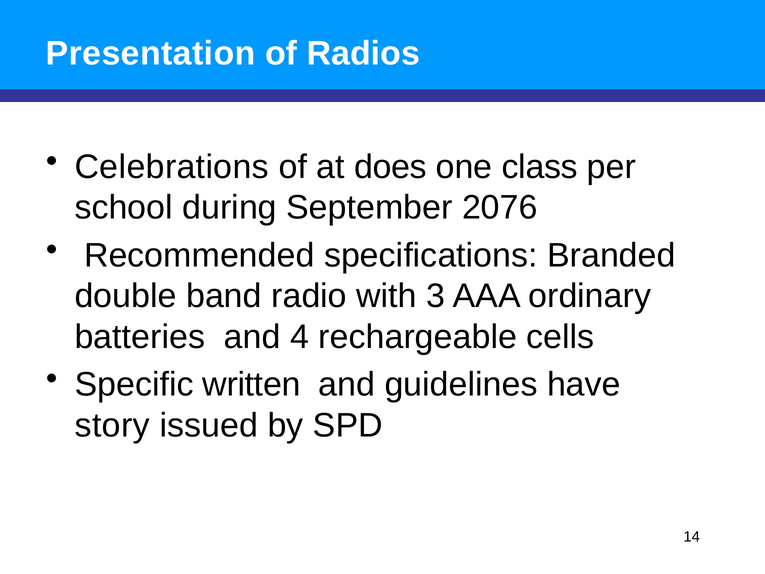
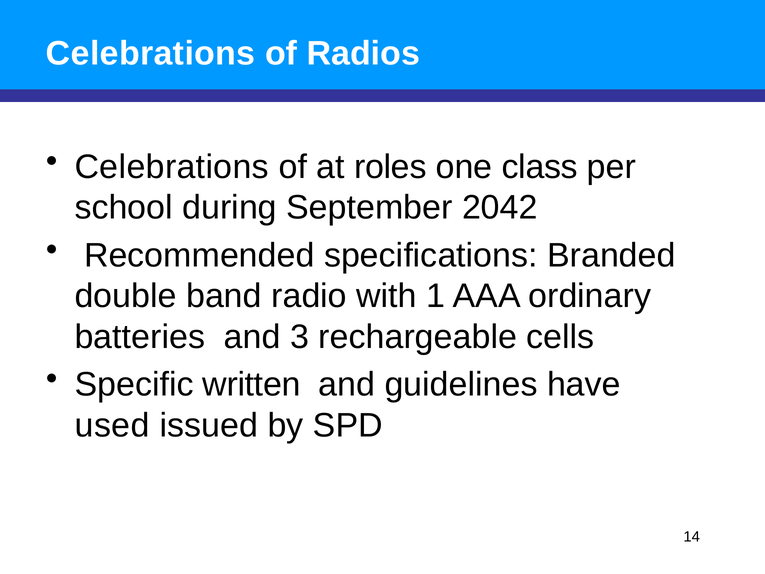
Presentation: Presentation -> Celebrations (151, 53)
does: does -> roles (390, 167)
2076: 2076 -> 2042 (500, 208)
3: 3 -> 1 (436, 296)
4: 4 -> 3 (300, 337)
story: story -> used (112, 425)
